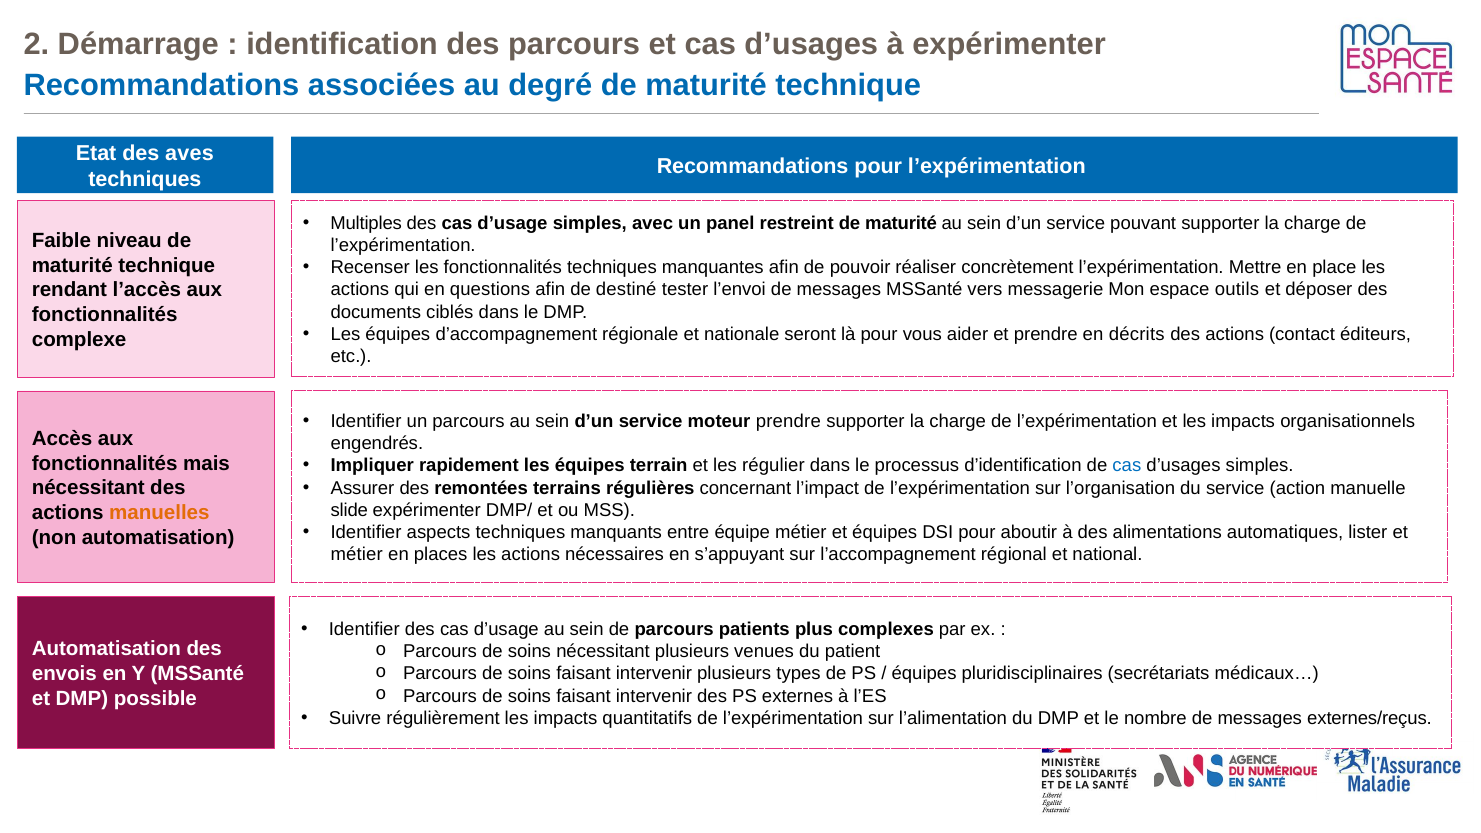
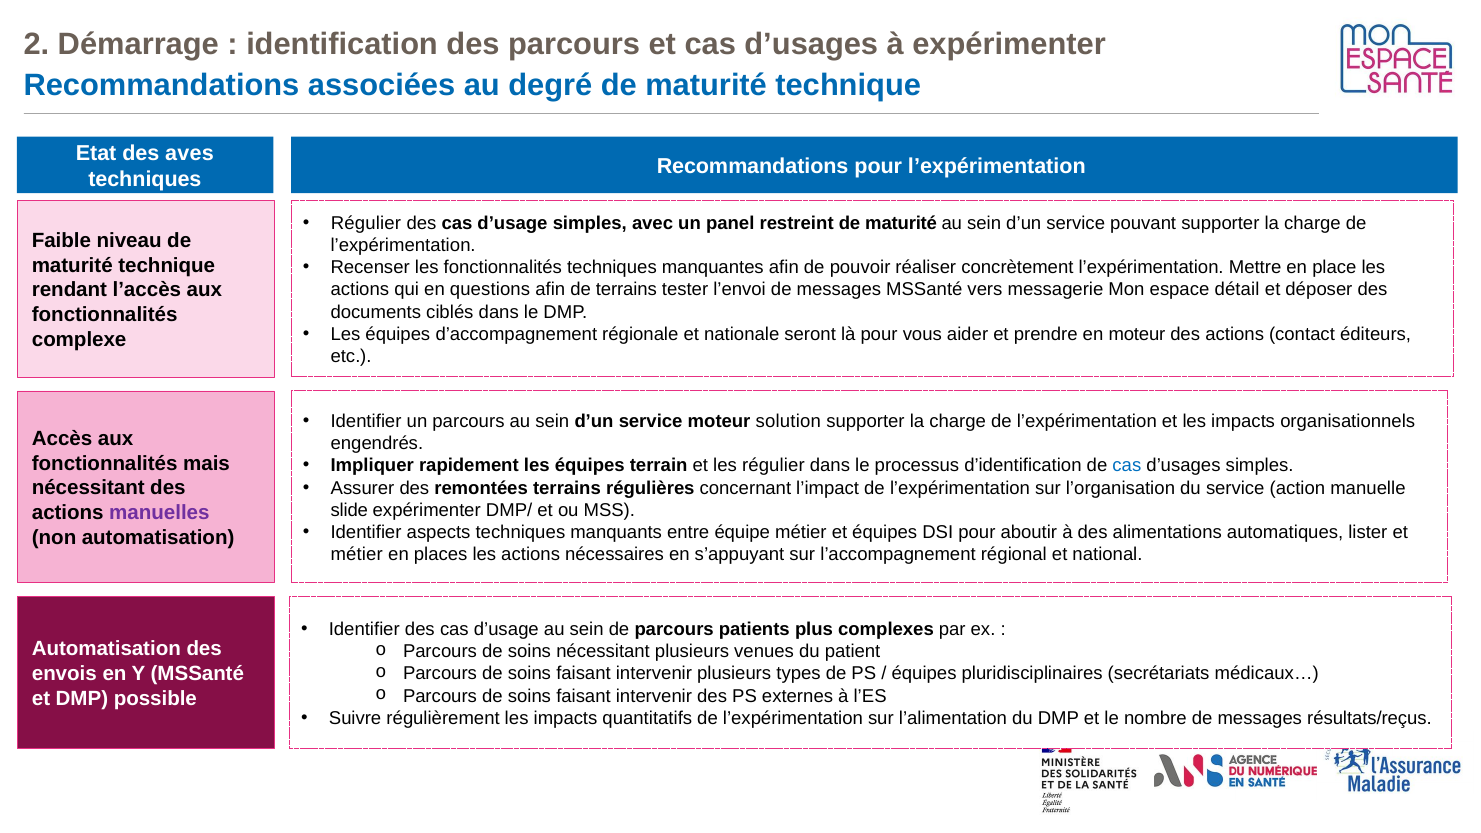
Multiples: Multiples -> Régulier (366, 223)
de destiné: destiné -> terrains (626, 290)
outils: outils -> détail (1237, 290)
en décrits: décrits -> moteur (1137, 334)
moteur prendre: prendre -> solution (788, 421)
manuelles colour: orange -> purple (159, 513)
externes/reçus: externes/reçus -> résultats/reçus (1369, 718)
